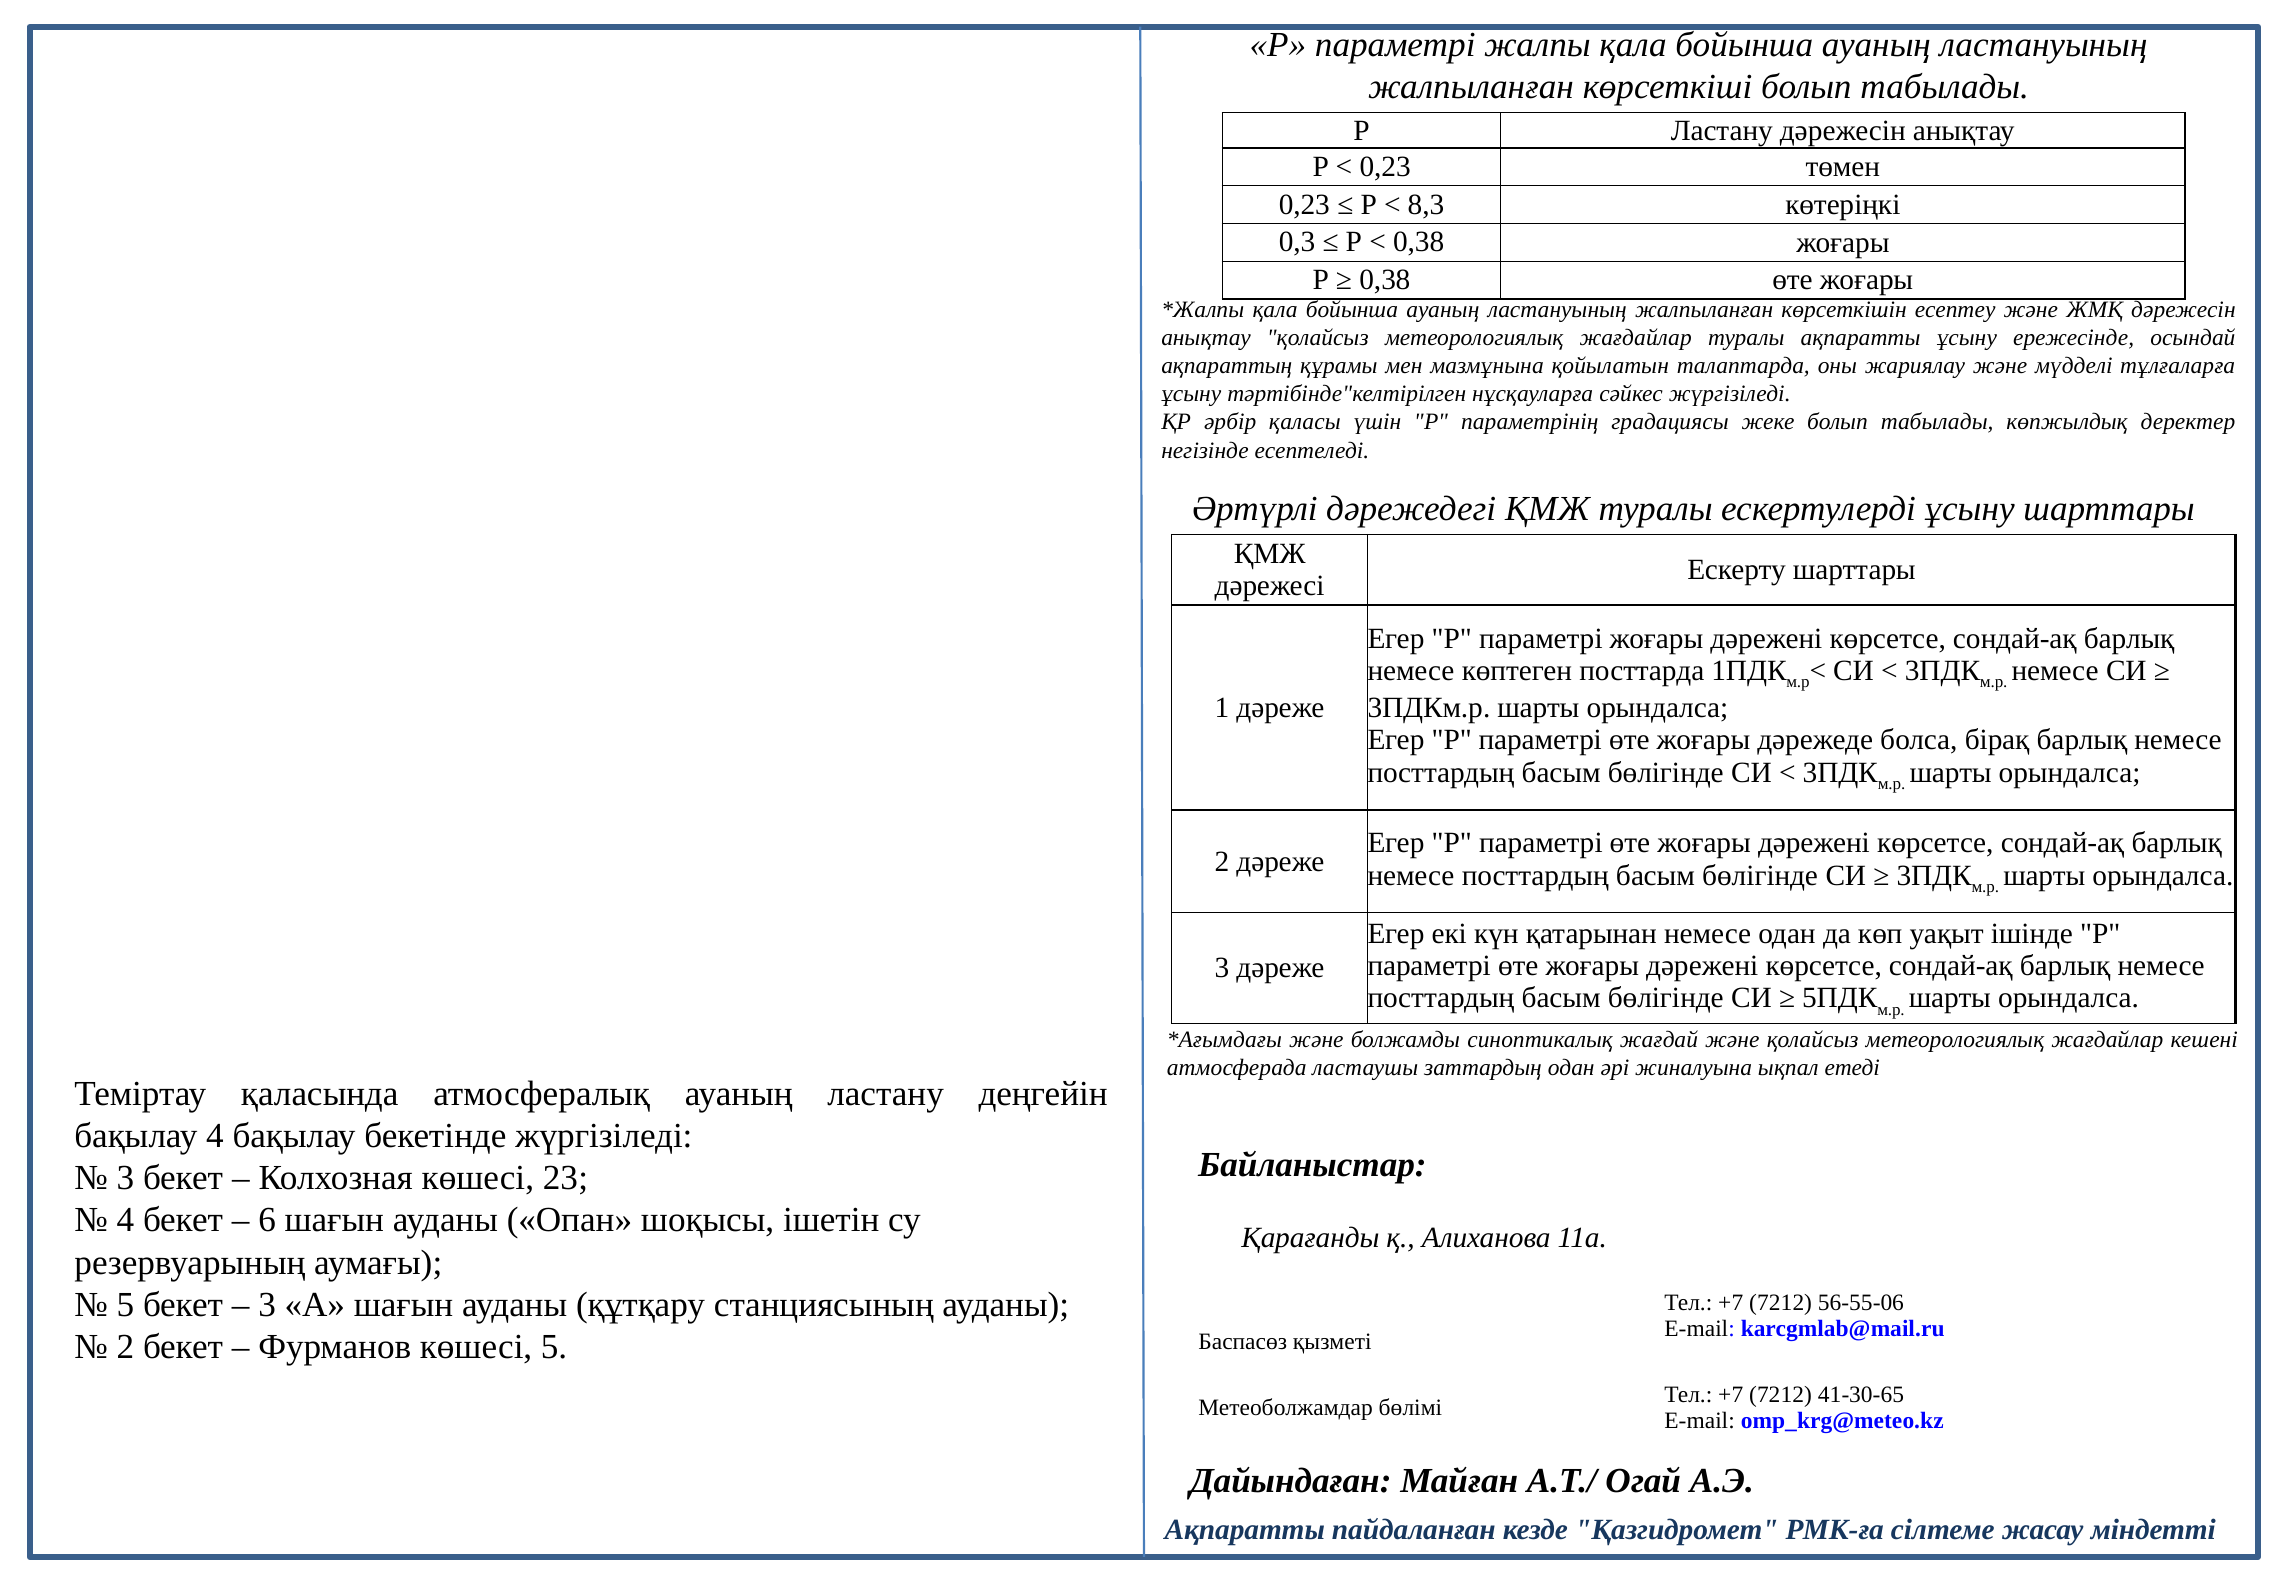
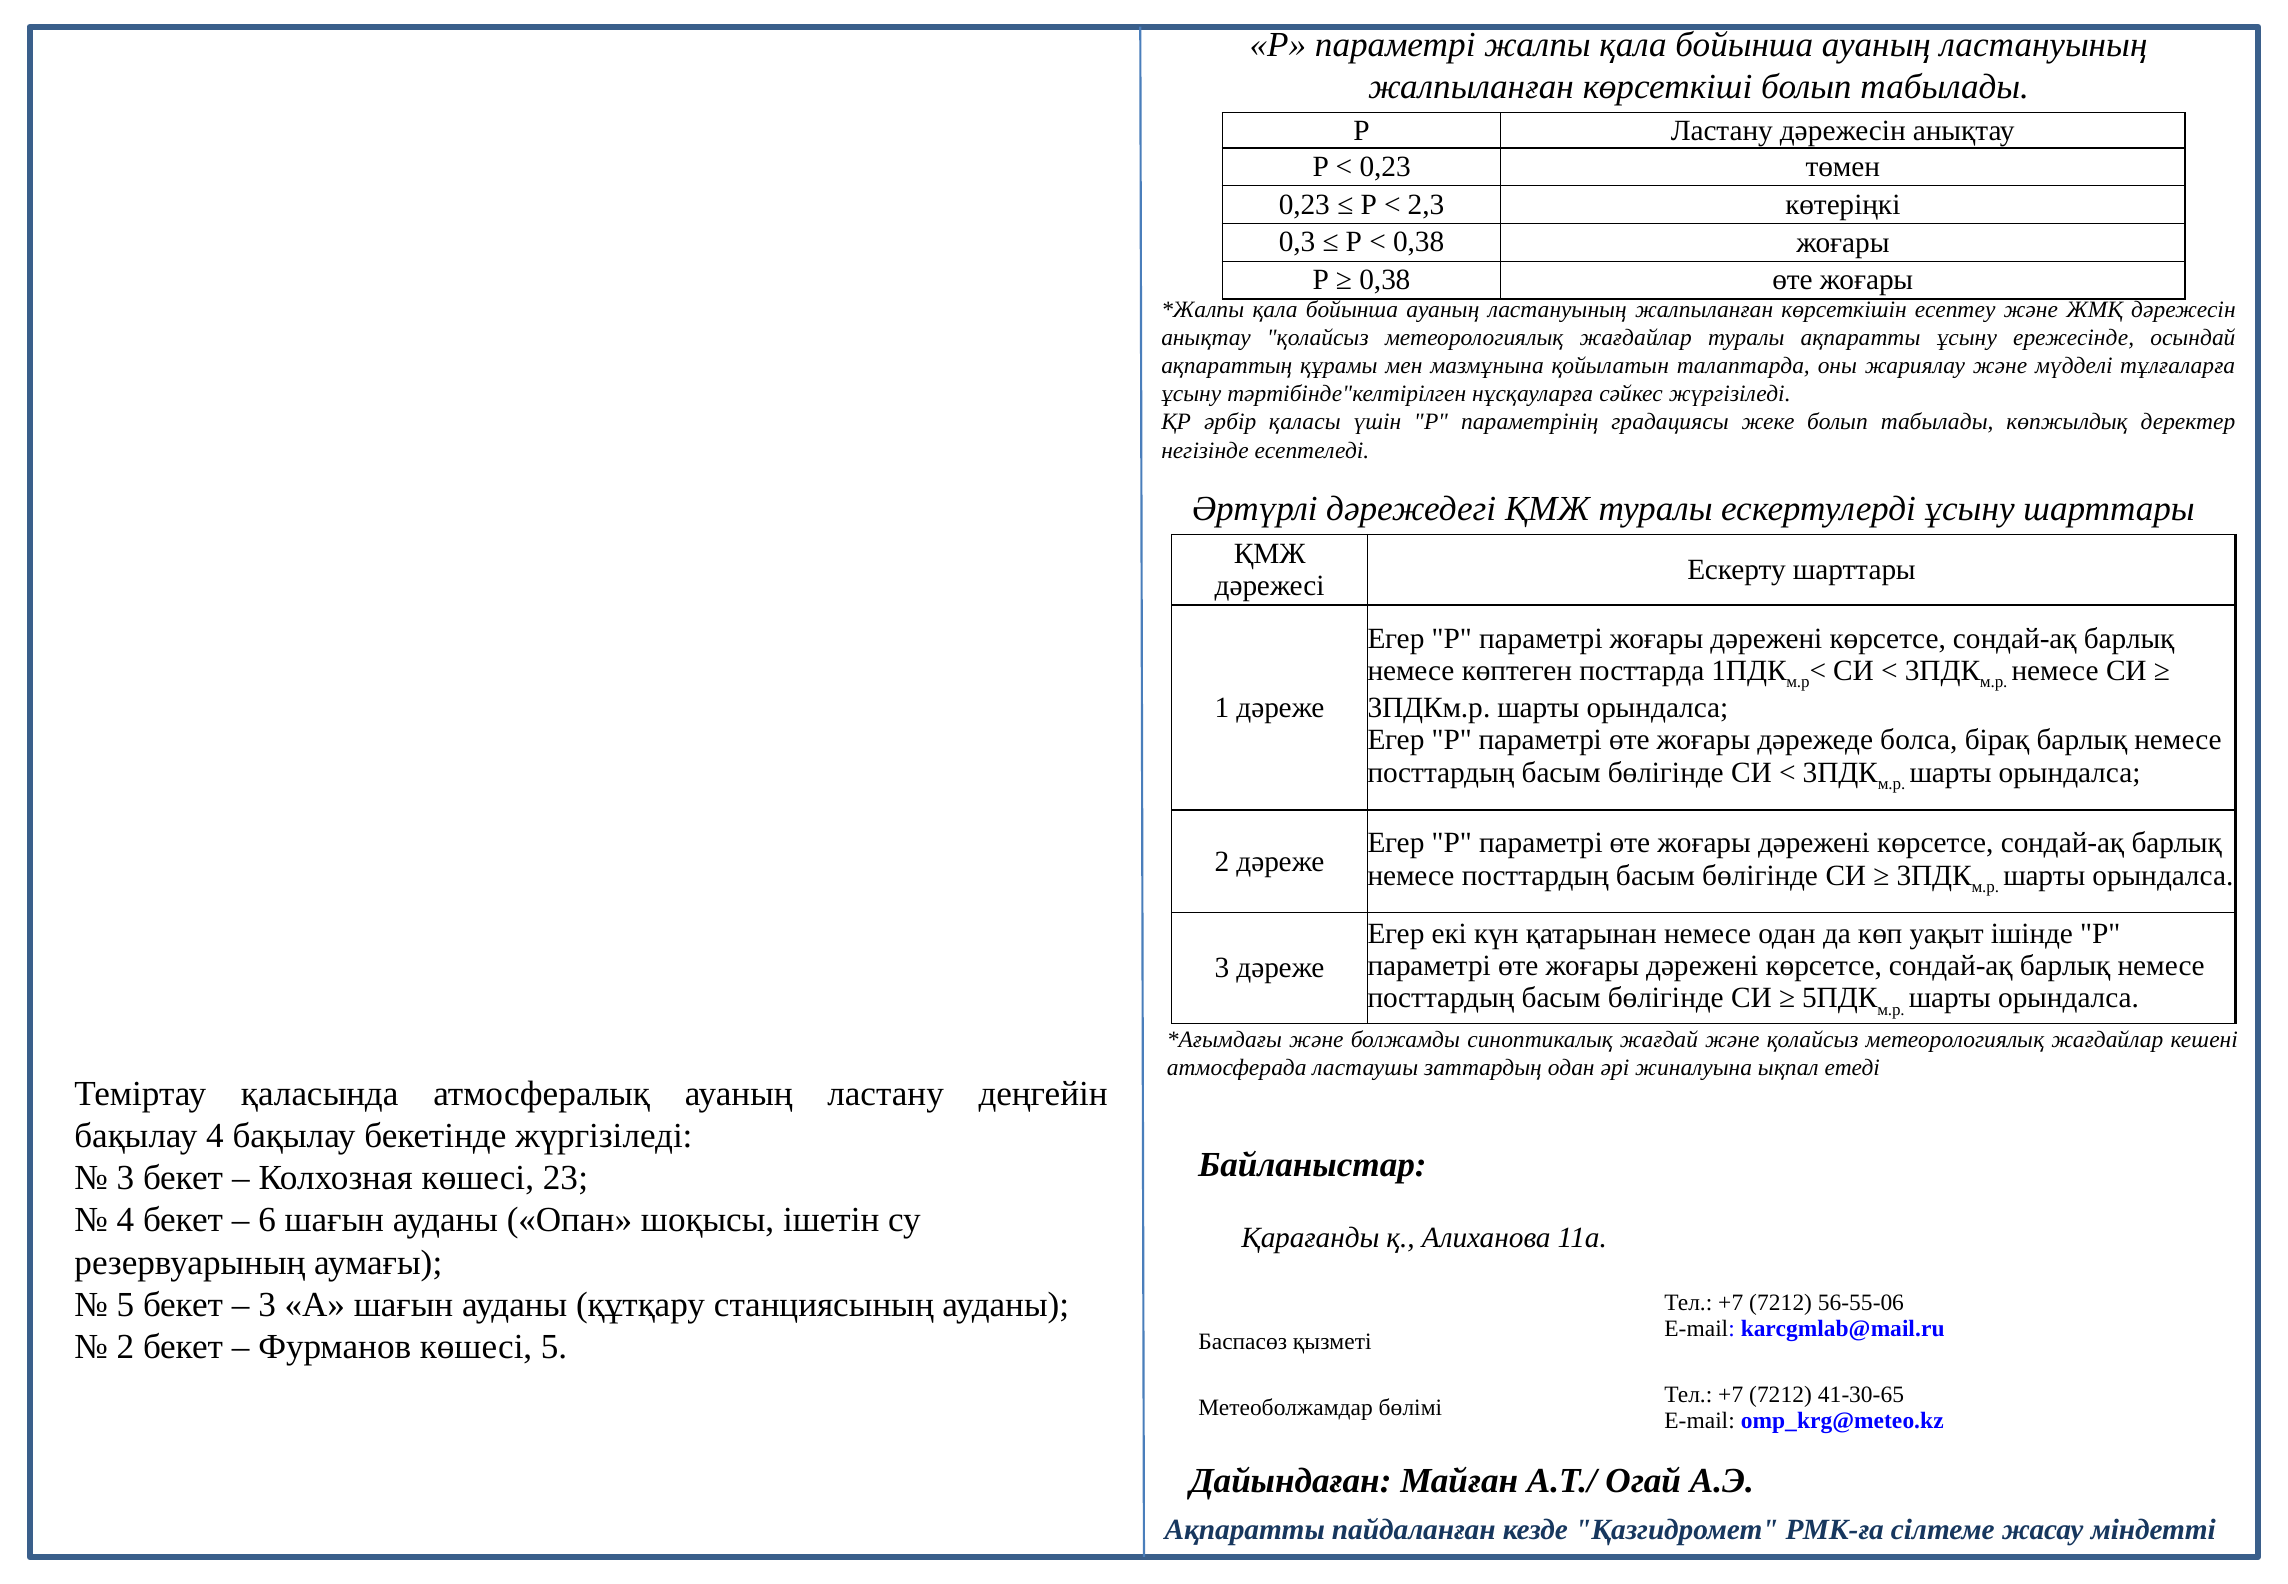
8,3: 8,3 -> 2,3 (1426, 204)
